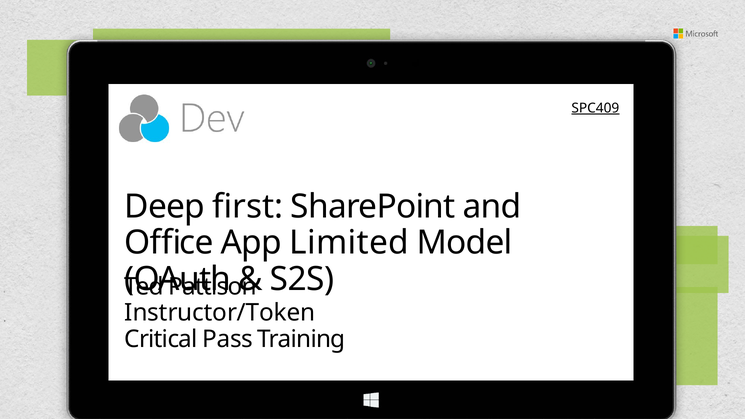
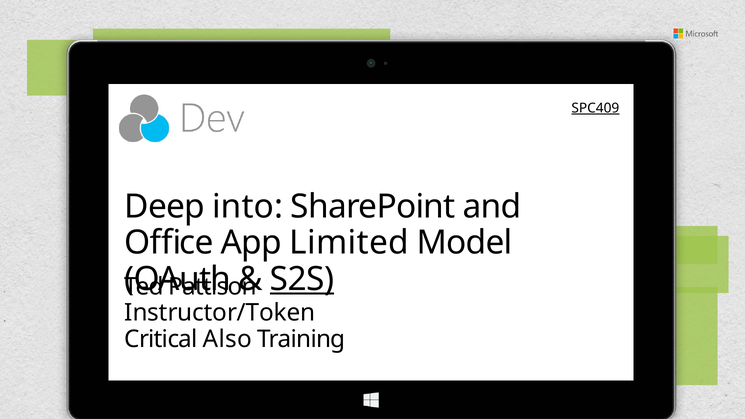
first: first -> into (248, 207)
S2S underline: none -> present (302, 279)
Pass: Pass -> Also (227, 339)
